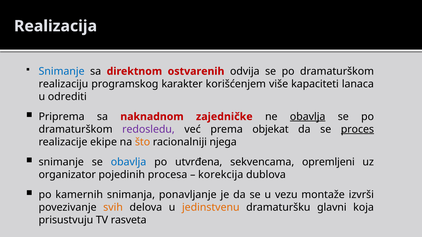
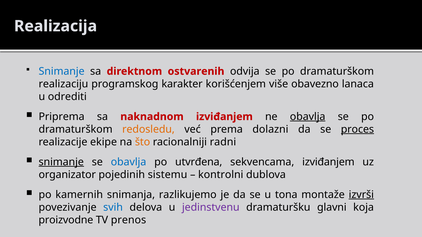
kapaciteti: kapaciteti -> obavezno (315, 84)
naknadnom zajedničke: zajedničke -> izviđanjem (224, 117)
redosledu colour: purple -> orange (148, 129)
objekat: objekat -> dolazni (270, 129)
njega: njega -> radni (223, 142)
snimanje underline: none -> present (61, 162)
sekvencama opremljeni: opremljeni -> izviđanjem (328, 162)
procesa: procesa -> sistemu (168, 175)
korekcija: korekcija -> kontrolni (221, 175)
ponavljanje: ponavljanje -> razlikujemo (188, 195)
vezu: vezu -> tona (286, 195)
izvrši underline: none -> present (361, 195)
svih colour: orange -> blue (113, 208)
jedinstvenu colour: orange -> purple (211, 208)
prisustvuju: prisustvuju -> proizvodne (66, 220)
rasveta: rasveta -> prenos (129, 220)
